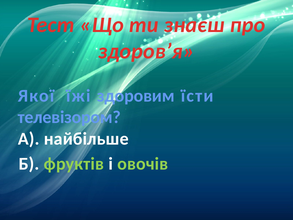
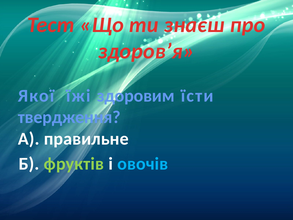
телевізором: телевізором -> твердження (69, 117)
найбільше: найбільше -> правильне (86, 139)
овочів colour: light green -> light blue (143, 164)
